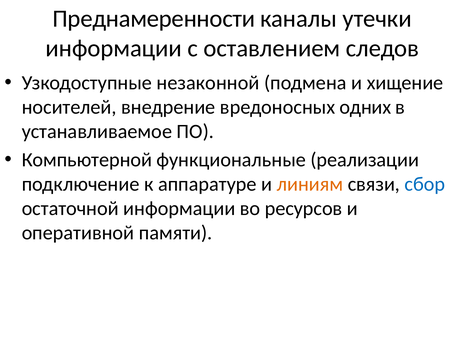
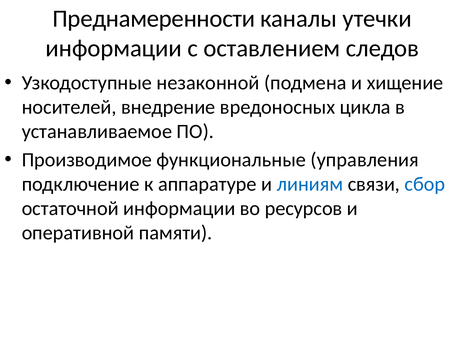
одних: одних -> цикла (365, 107)
Компьютерной: Компьютерной -> Производимое (87, 160)
реализации: реализации -> управления (365, 160)
линиям colour: orange -> blue (310, 184)
